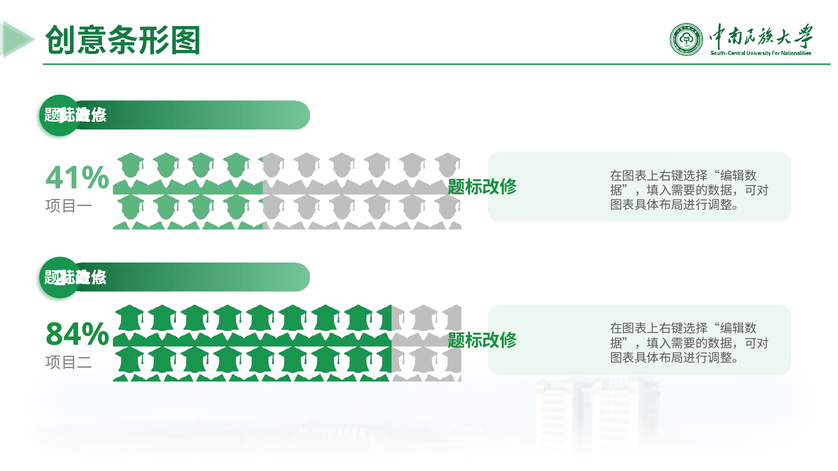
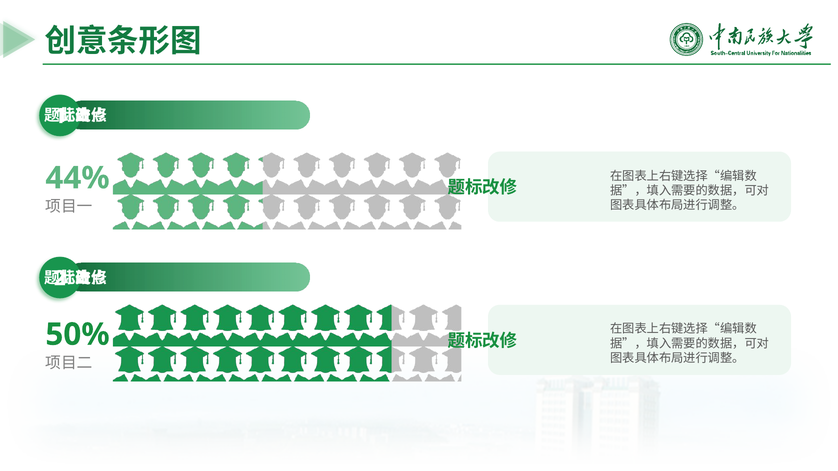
41%: 41% -> 44% (78, 178)
84%: 84% -> 50% (78, 335)
